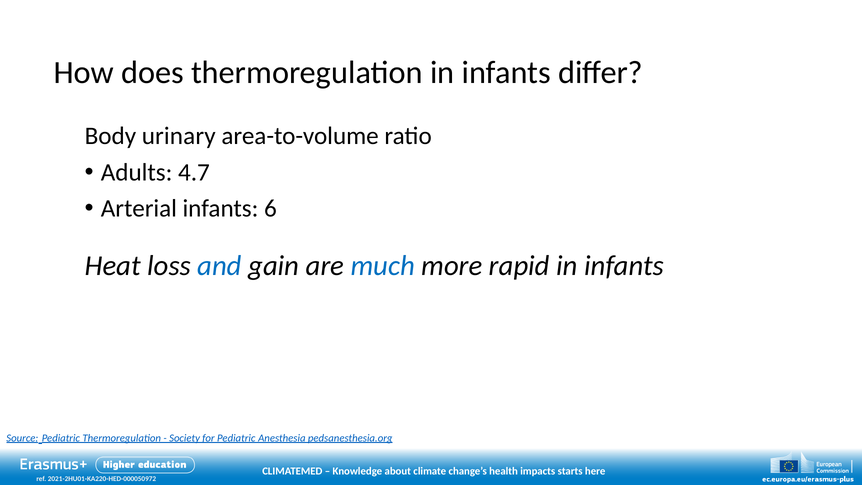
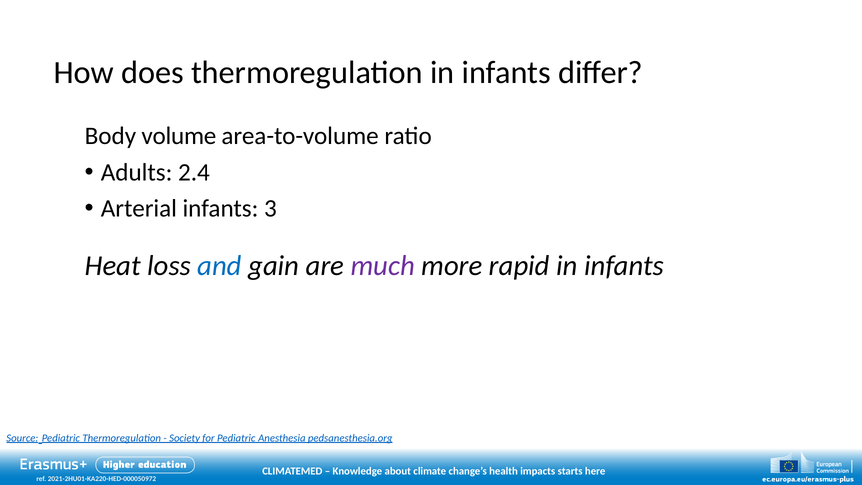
urinary: urinary -> volume (179, 136)
4.7: 4.7 -> 2.4 (194, 172)
6: 6 -> 3 (270, 208)
much colour: blue -> purple (383, 265)
